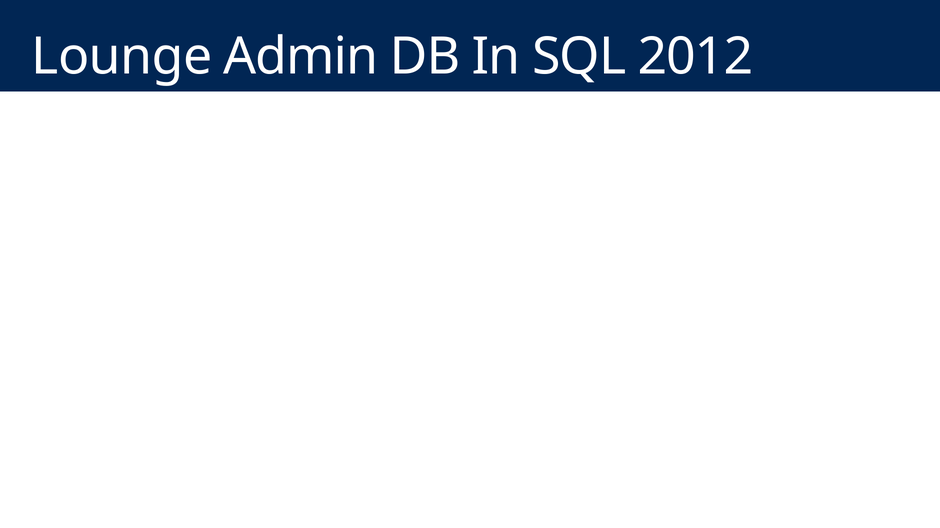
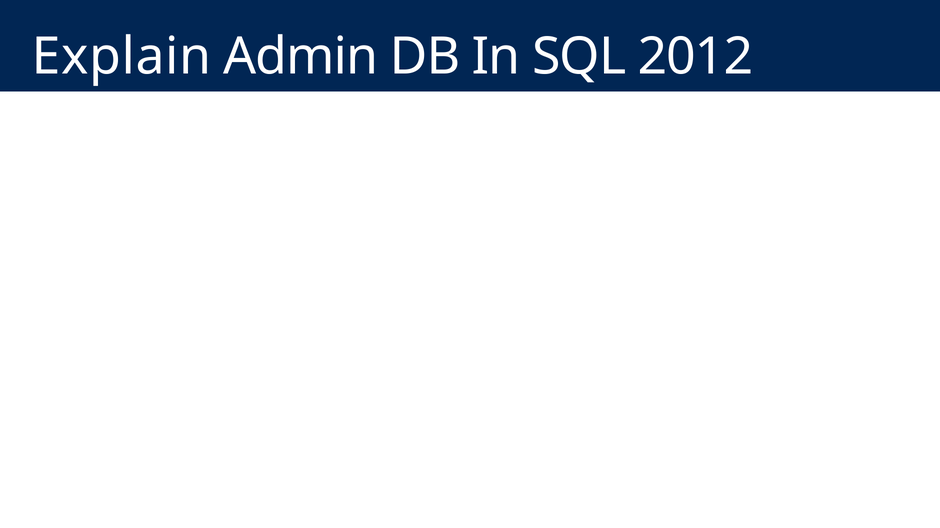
Lounge: Lounge -> Explain (122, 57)
